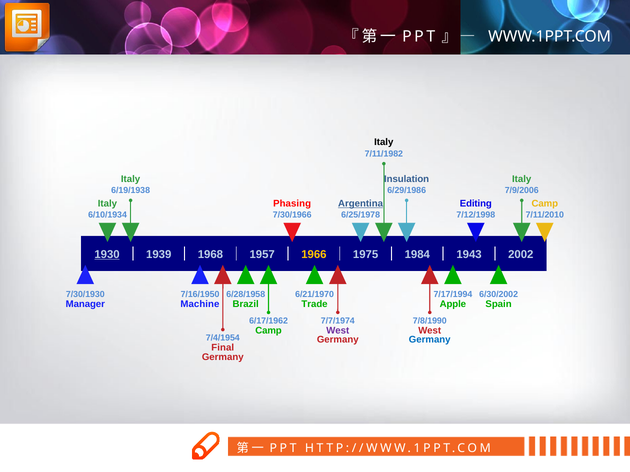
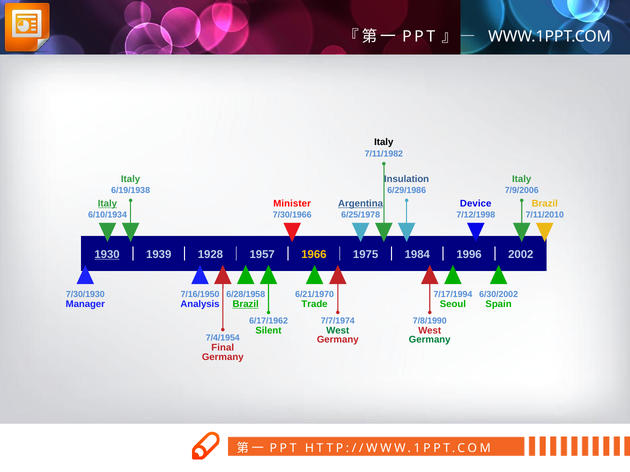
Italy underline: none -> present (107, 204)
Phasing: Phasing -> Minister (292, 204)
Editing: Editing -> Device (476, 204)
Camp: Camp -> Brazil (545, 204)
1968: 1968 -> 1928 (210, 255)
1943: 1943 -> 1996 (469, 255)
Machine: Machine -> Analysis (200, 304)
Brazil underline: none -> present (246, 304)
Apple: Apple -> Seoul (453, 304)
West colour: purple -> green (338, 331)
Camp: Camp -> Silent (268, 331)
Germany colour: blue -> green (430, 340)
